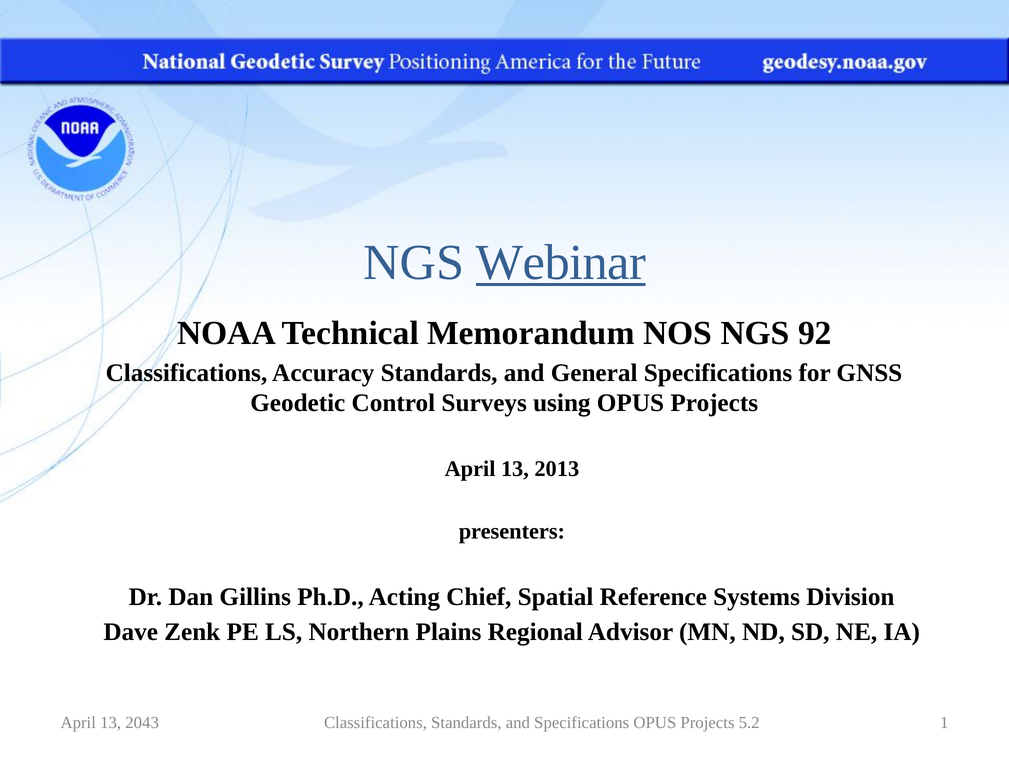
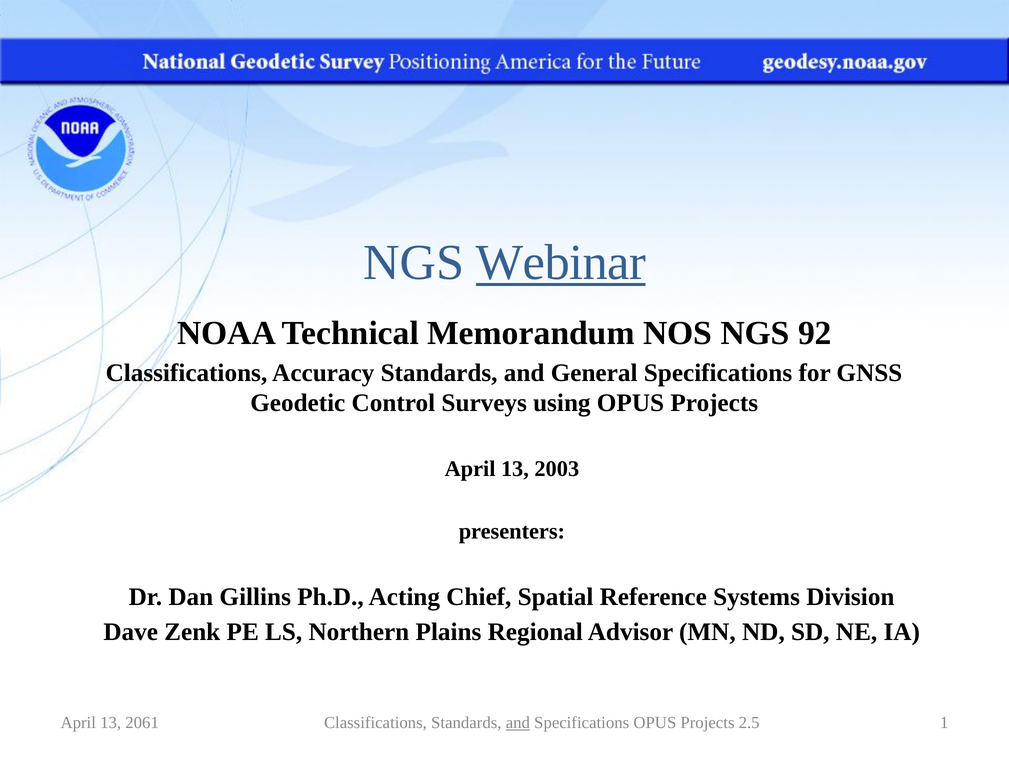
2013: 2013 -> 2003 (557, 469)
2043: 2043 -> 2061 (142, 723)
and underline: none -> present (518, 723)
5.2: 5.2 -> 2.5 (749, 723)
